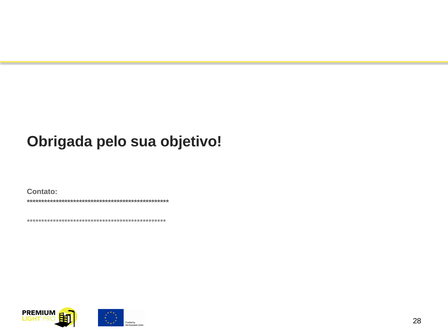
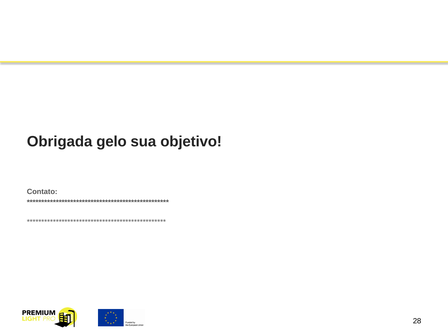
pelo: pelo -> gelo (112, 141)
